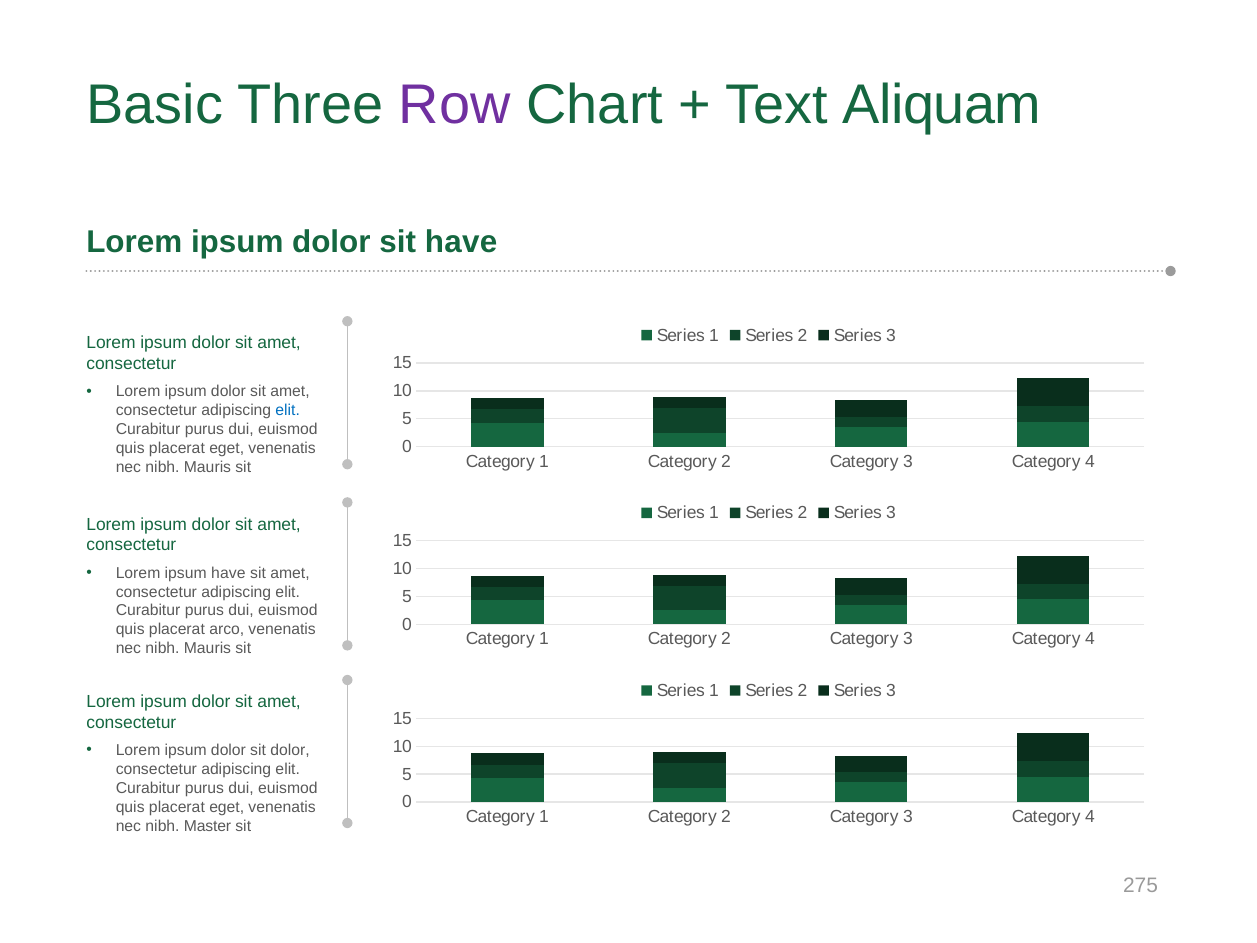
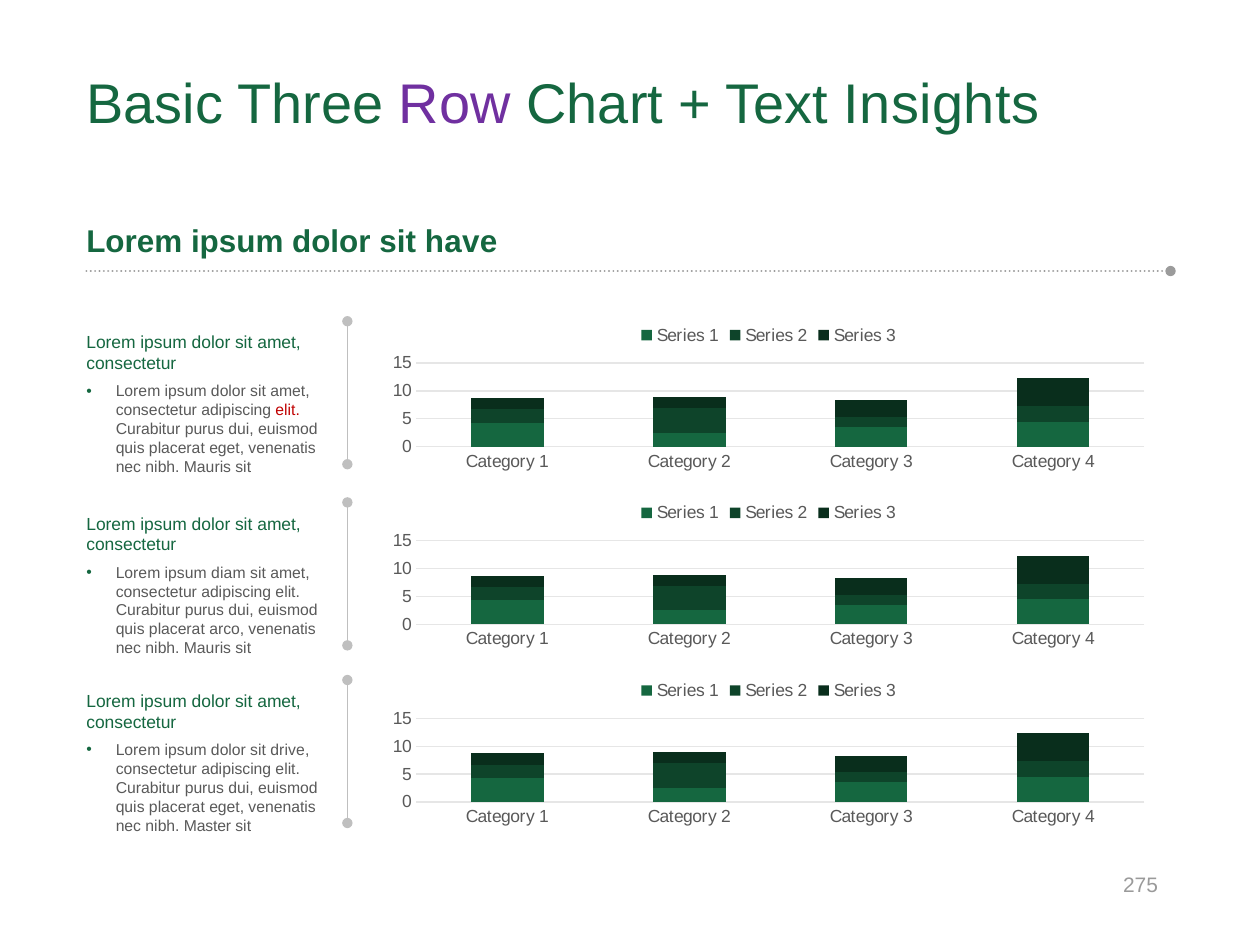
Aliquam: Aliquam -> Insights (942, 105)
elit colour: blue -> red (288, 411)
ipsum have: have -> diam (228, 573)
sit dolor: dolor -> drive (290, 750)
